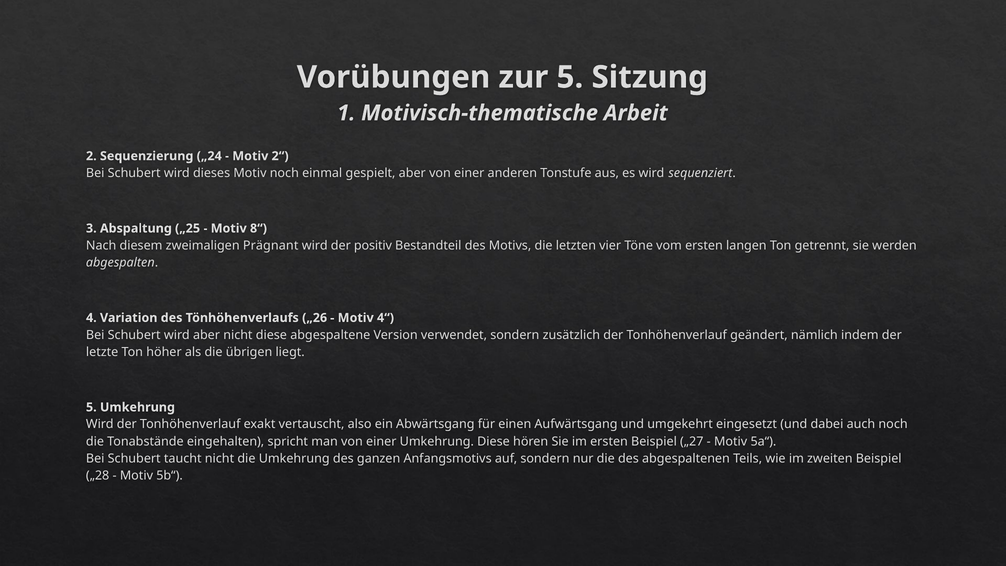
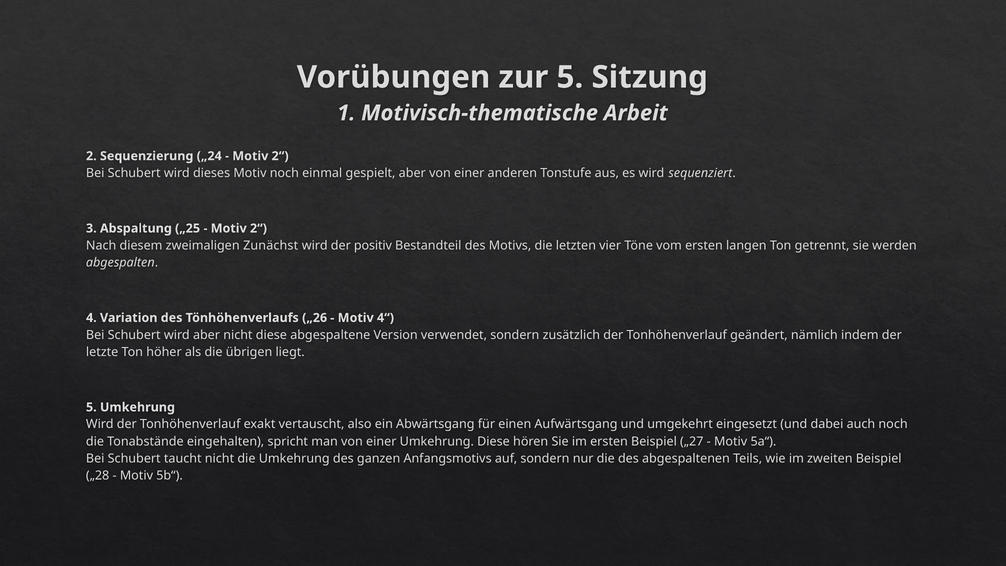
8“: 8“ -> 2“ (258, 228)
Prägnant: Prägnant -> Zunächst (271, 245)
